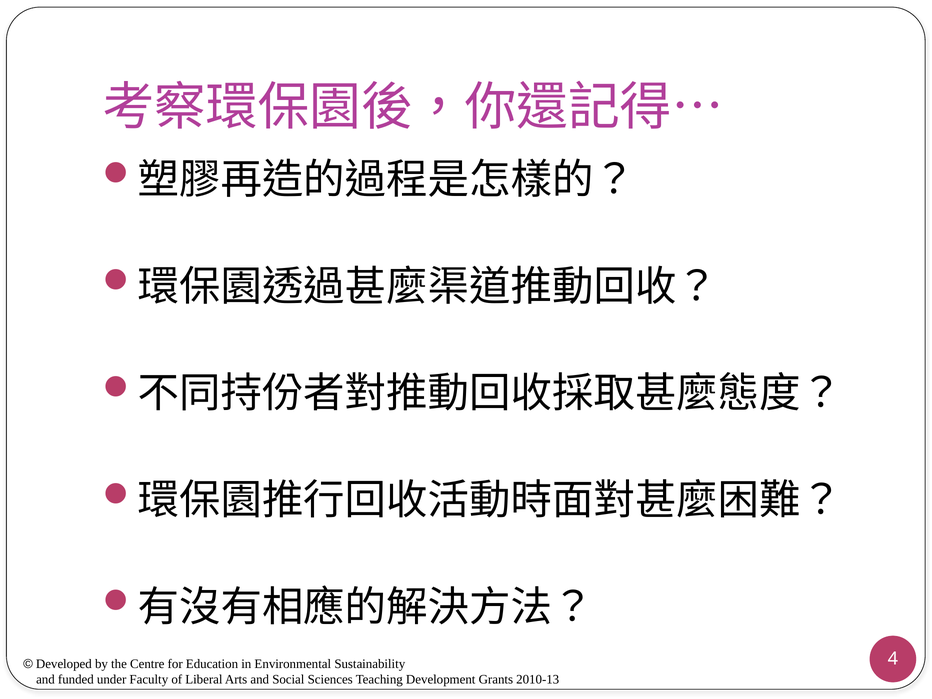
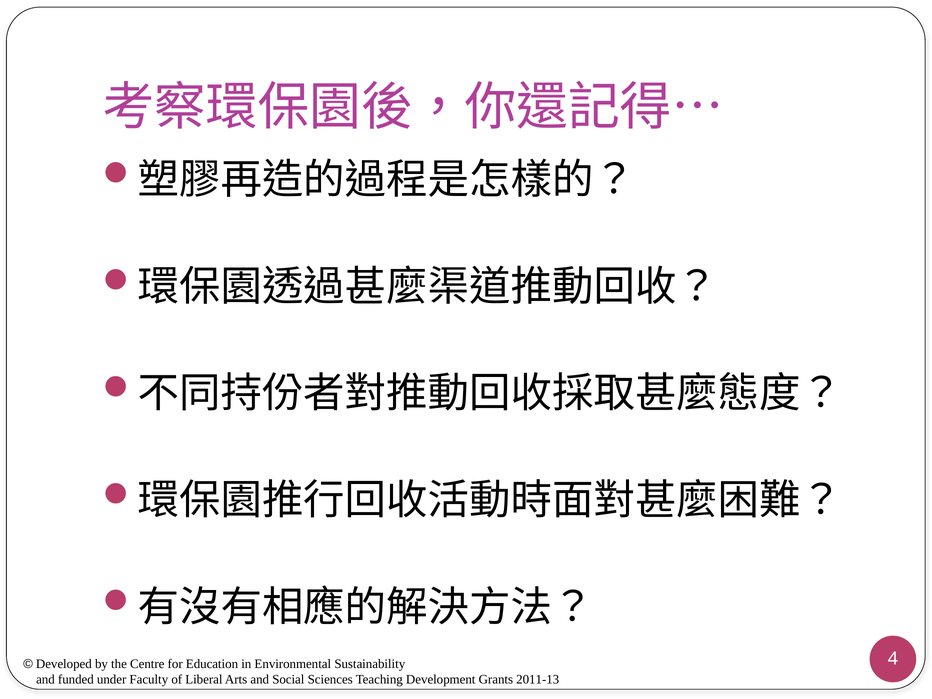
2010-13: 2010-13 -> 2011-13 (538, 679)
